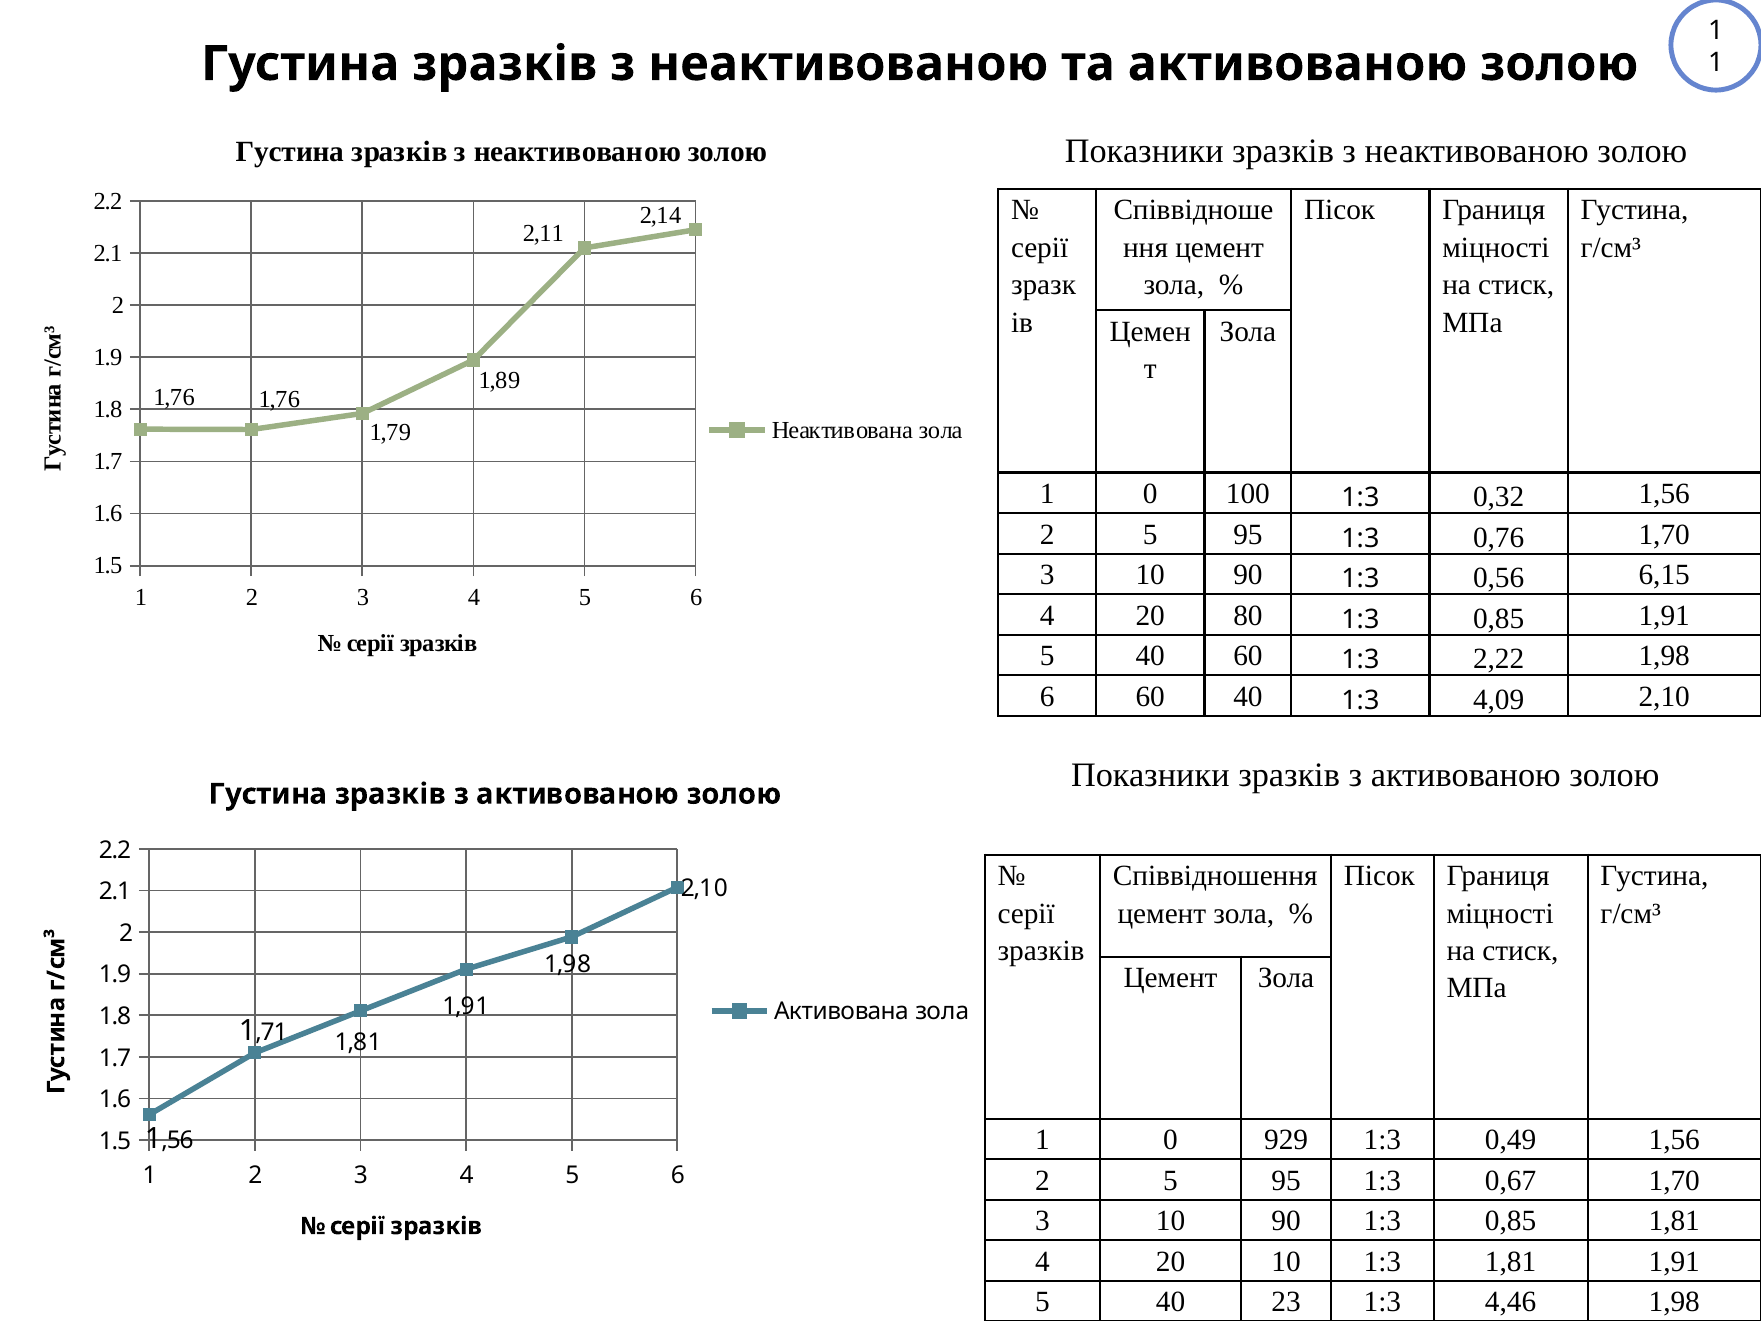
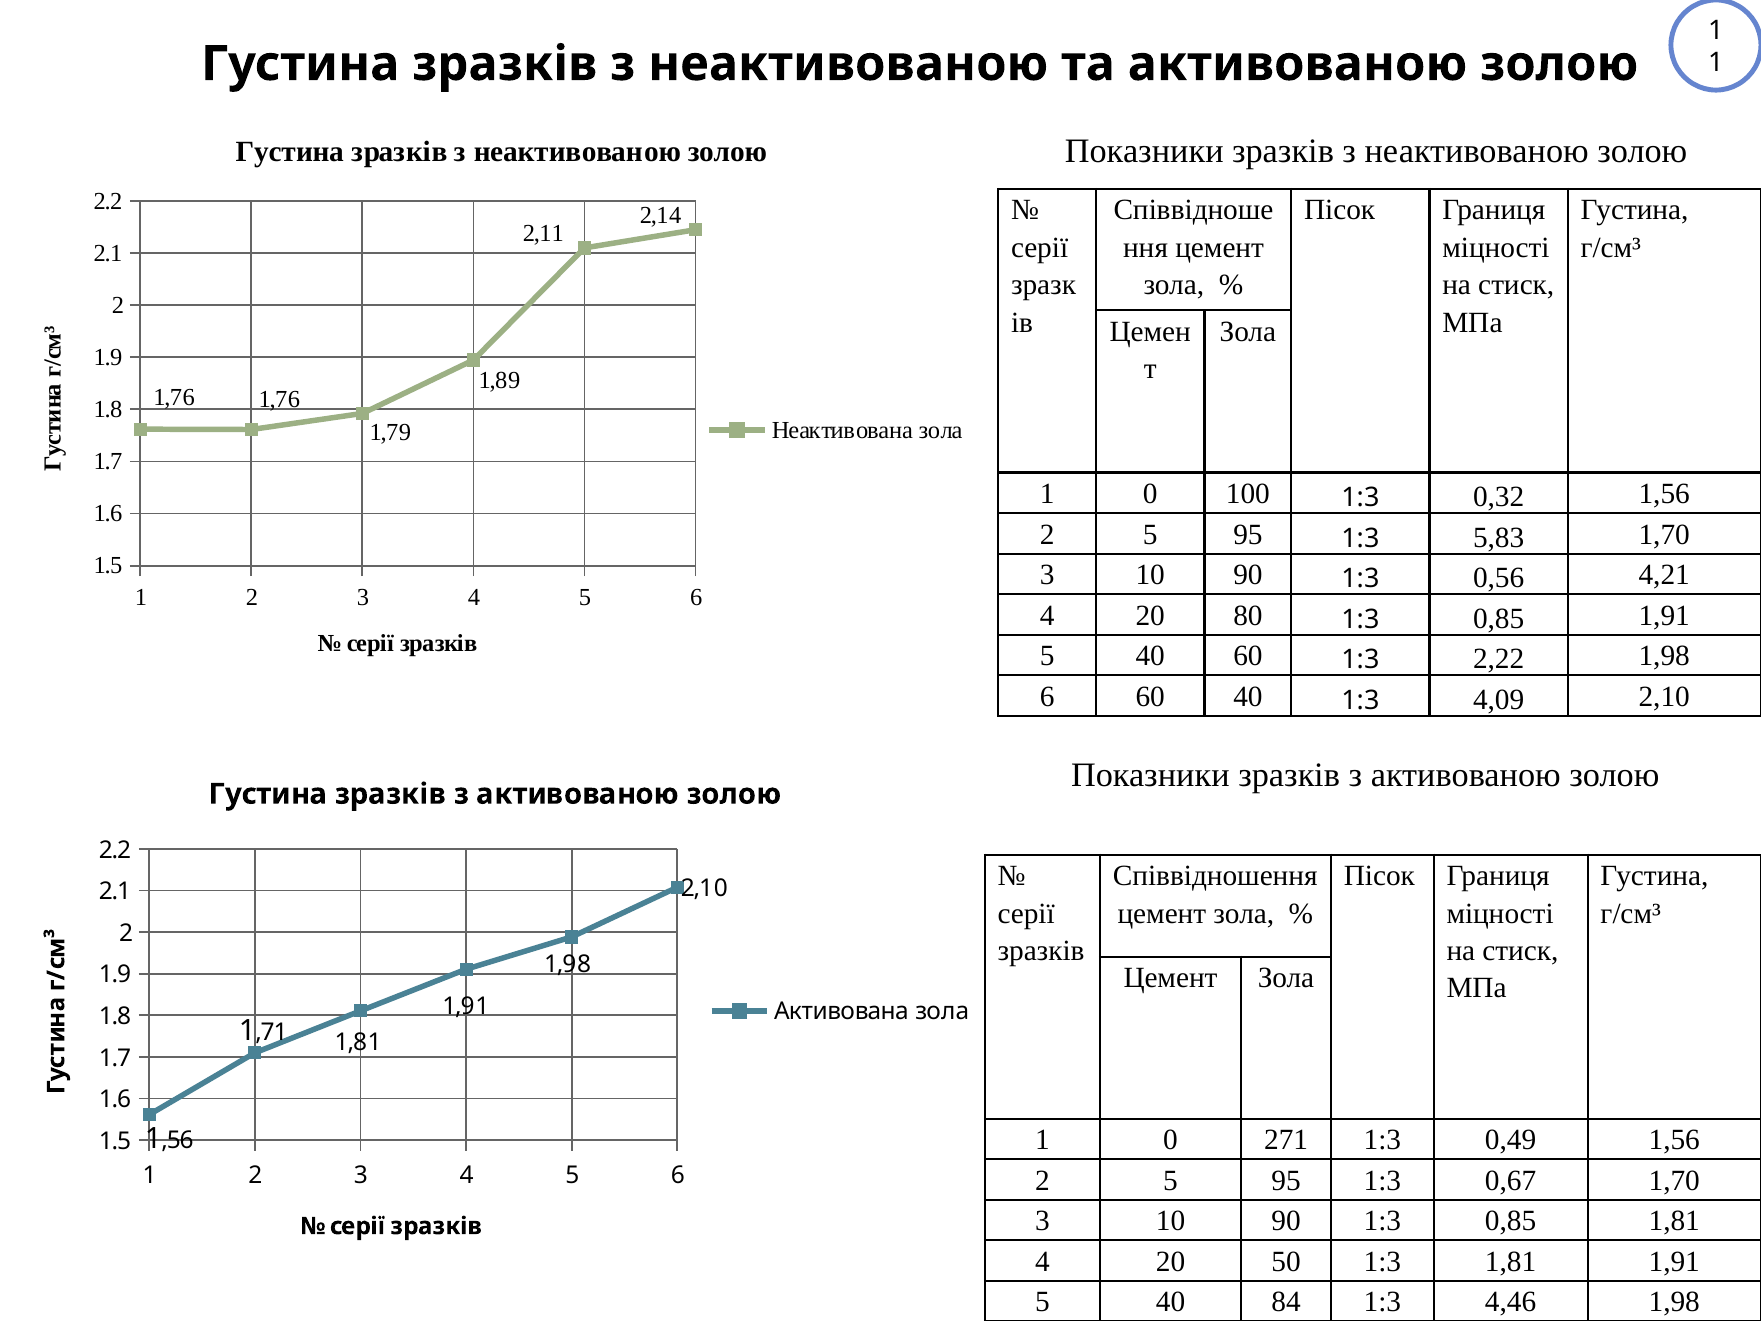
0,76: 0,76 -> 5,83 (1499, 537)
6,15: 6,15 -> 4,21 (1664, 575)
929: 929 -> 271 (1286, 1140)
20 10: 10 -> 50 (1286, 1261)
23: 23 -> 84 (1286, 1302)
